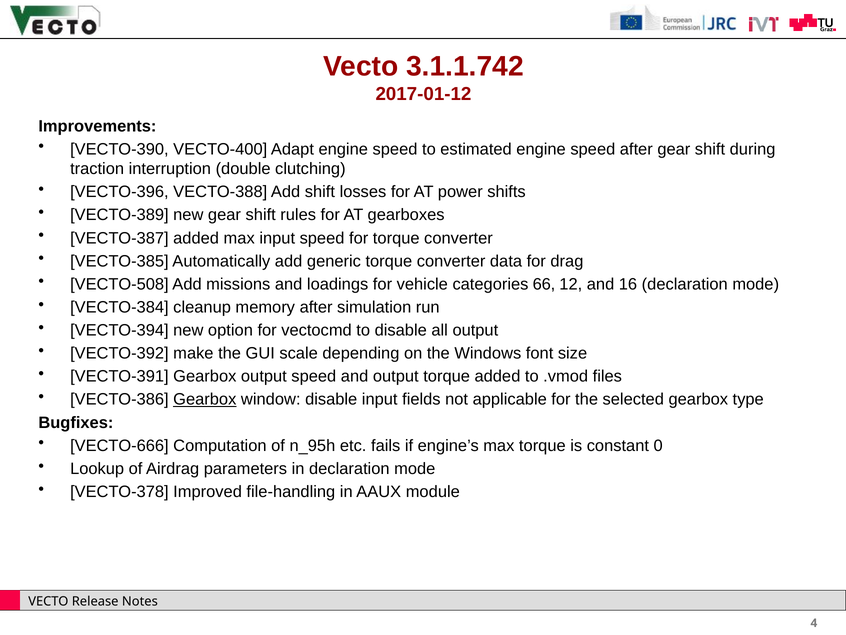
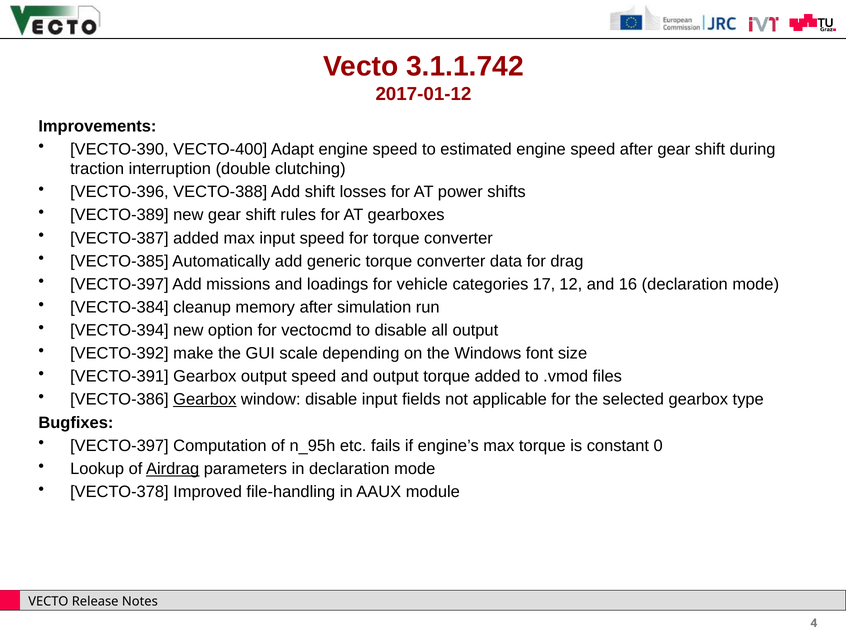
VECTO-508: VECTO-508 -> VECTO-397 (119, 284)
66: 66 -> 17 (544, 284)
VECTO-666: VECTO-666 -> VECTO-397 (119, 445)
Airdrag underline: none -> present (173, 468)
